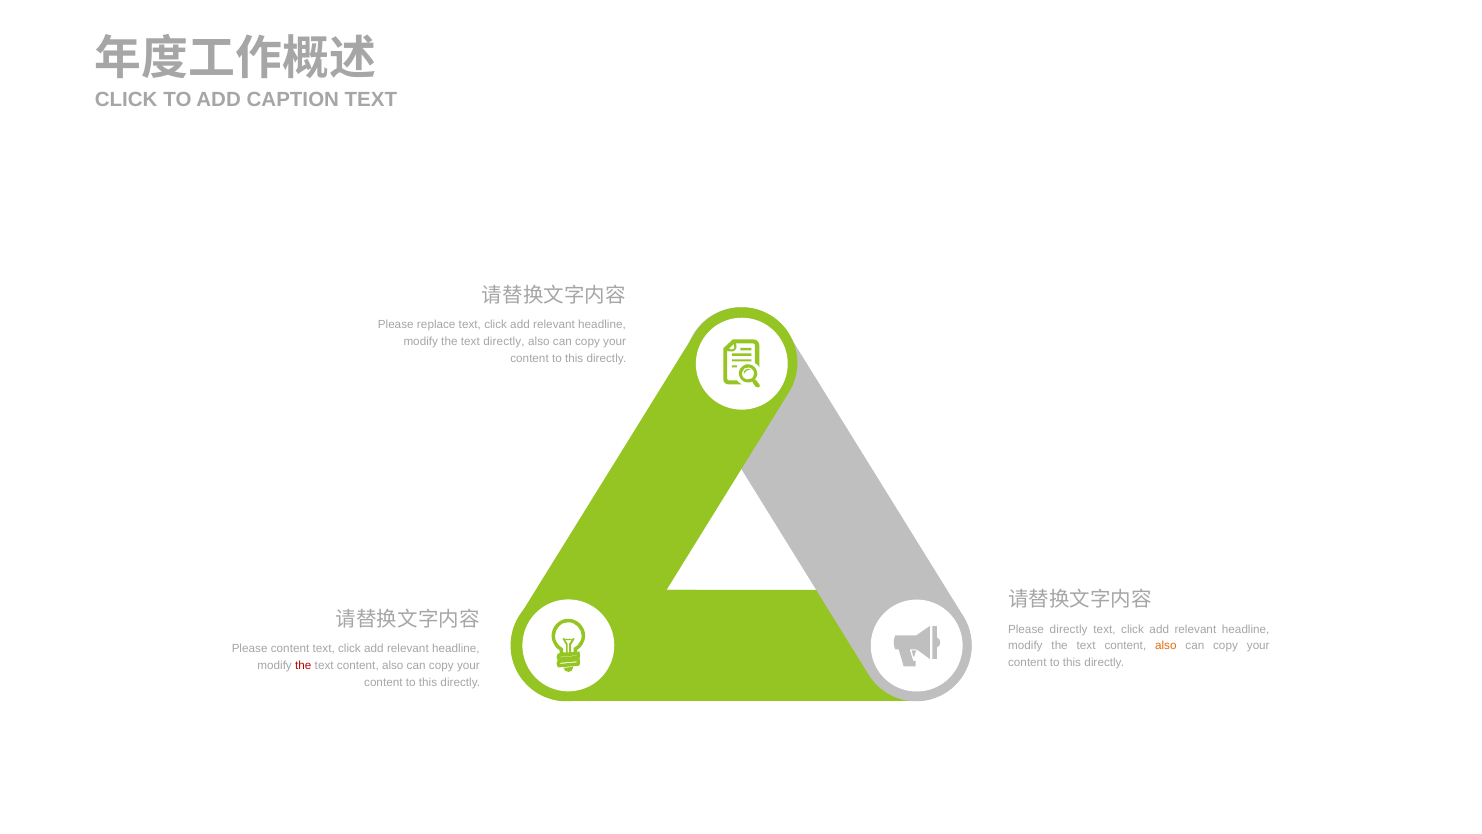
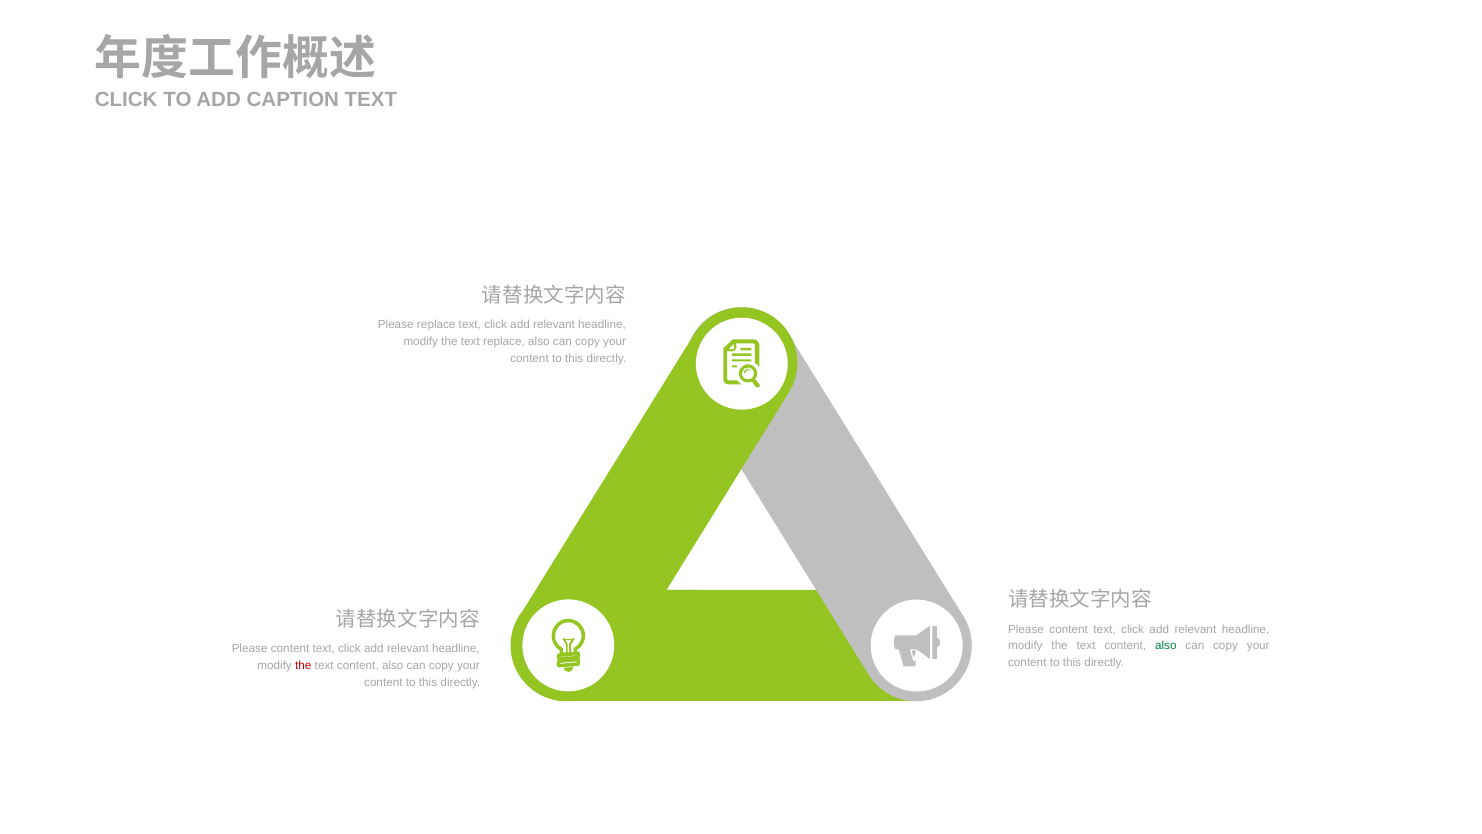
text directly: directly -> replace (504, 341)
directly: directly -> content (1069, 629)
also colour: orange -> green (1166, 646)
